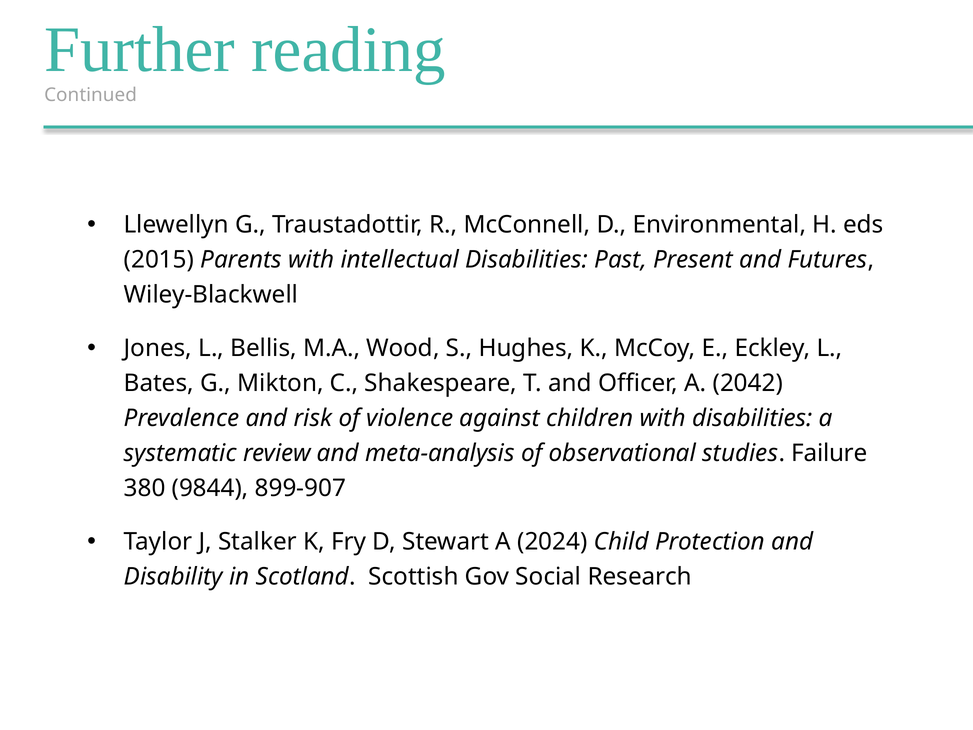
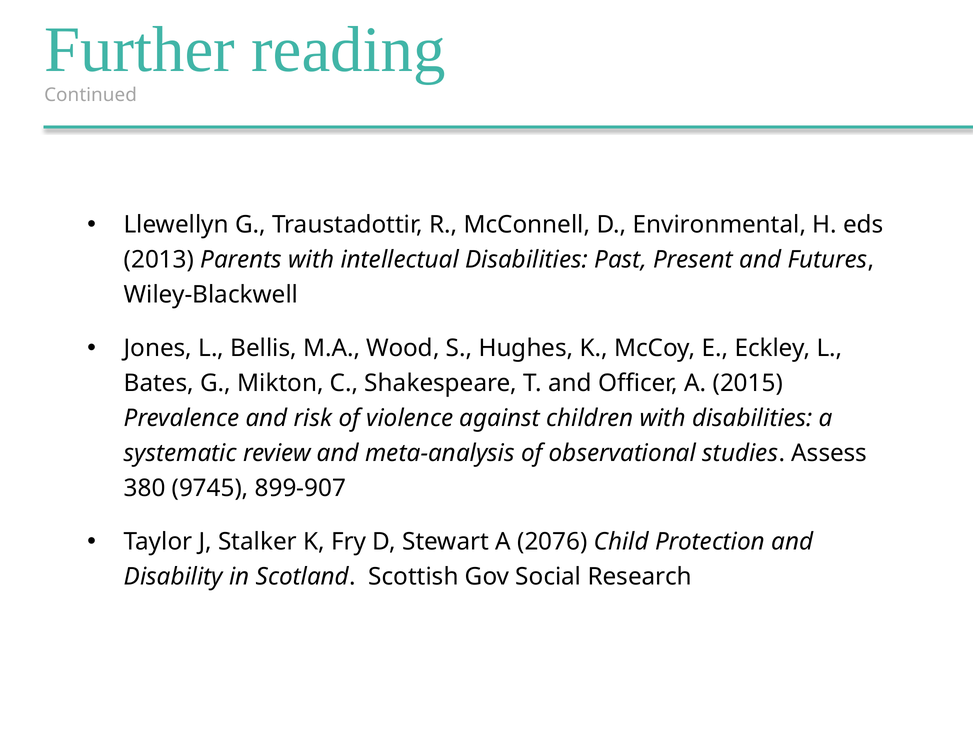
2015: 2015 -> 2013 (159, 260)
2042: 2042 -> 2015 (748, 383)
Failure: Failure -> Assess (829, 453)
9844: 9844 -> 9745 (210, 488)
2024: 2024 -> 2076 (552, 542)
